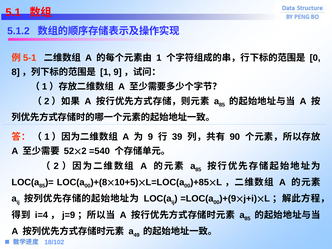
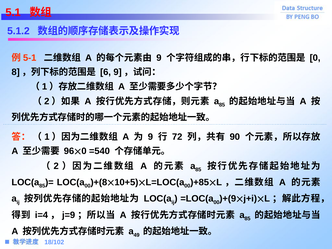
1: 1 -> 9 (159, 58)
1: 1 -> 6 (106, 72)
39: 39 -> 72 (177, 137)
52: 52 -> 96 (69, 151)
2: 2 -> 0 (84, 151)
